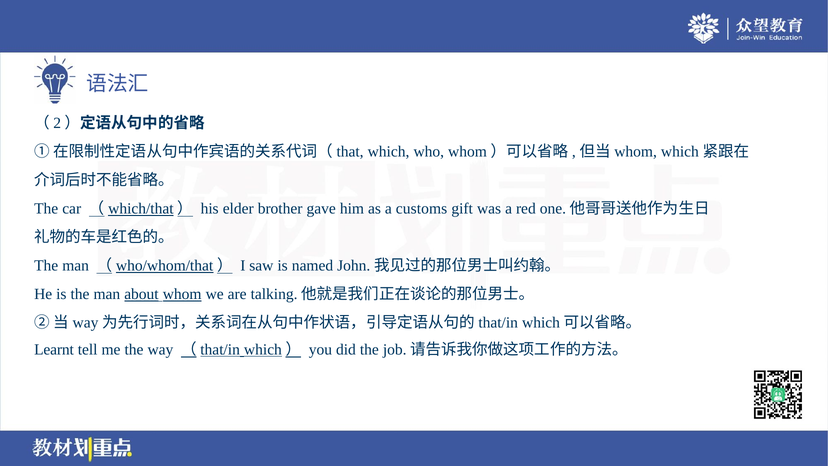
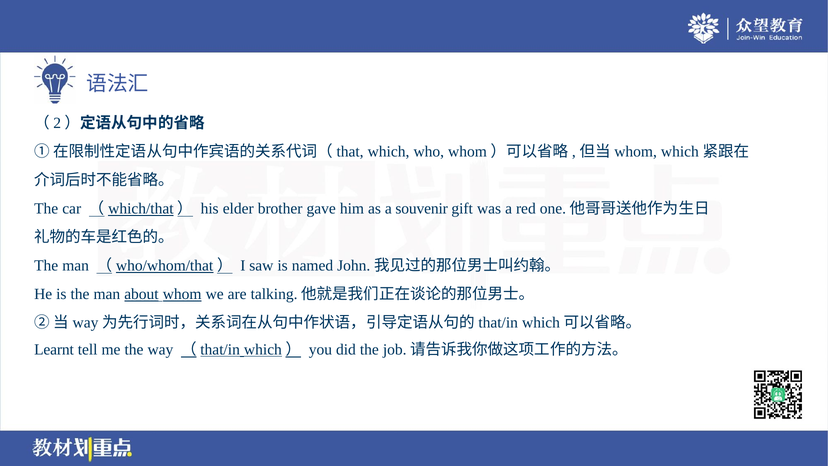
customs: customs -> souvenir (422, 209)
